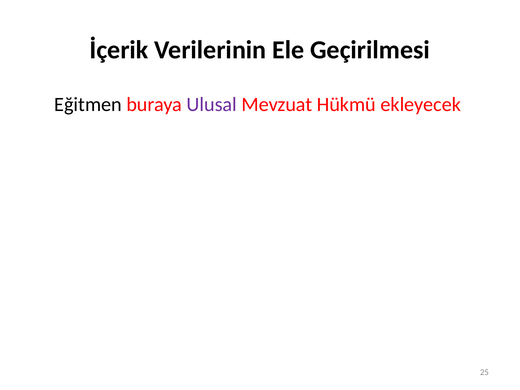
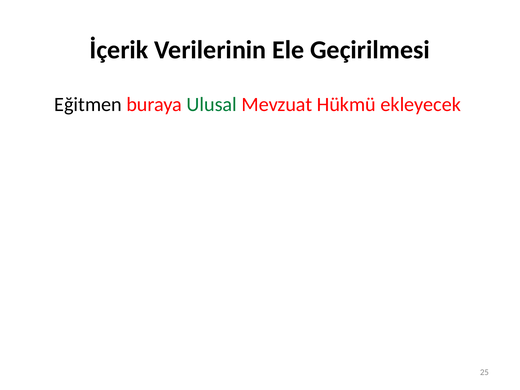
Ulusal colour: purple -> green (212, 104)
